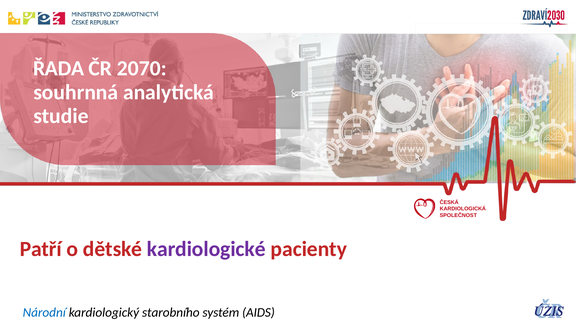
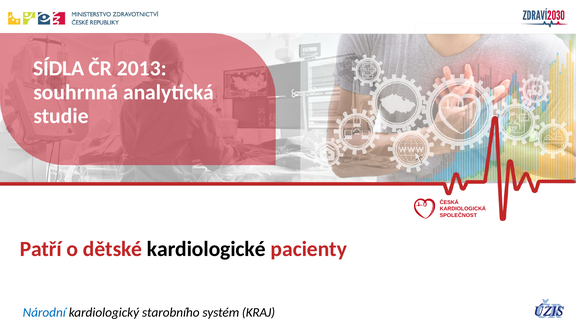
ŘADA: ŘADA -> SÍDLA (59, 68)
2070: 2070 -> 2013 (142, 68)
kardiologické colour: purple -> black (206, 249)
AIDS: AIDS -> KRAJ (258, 312)
